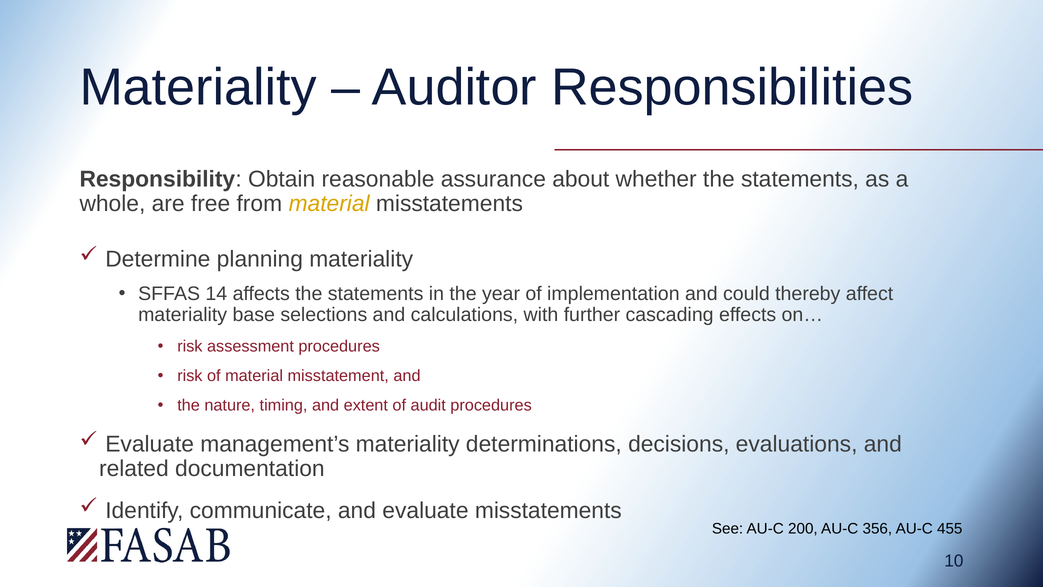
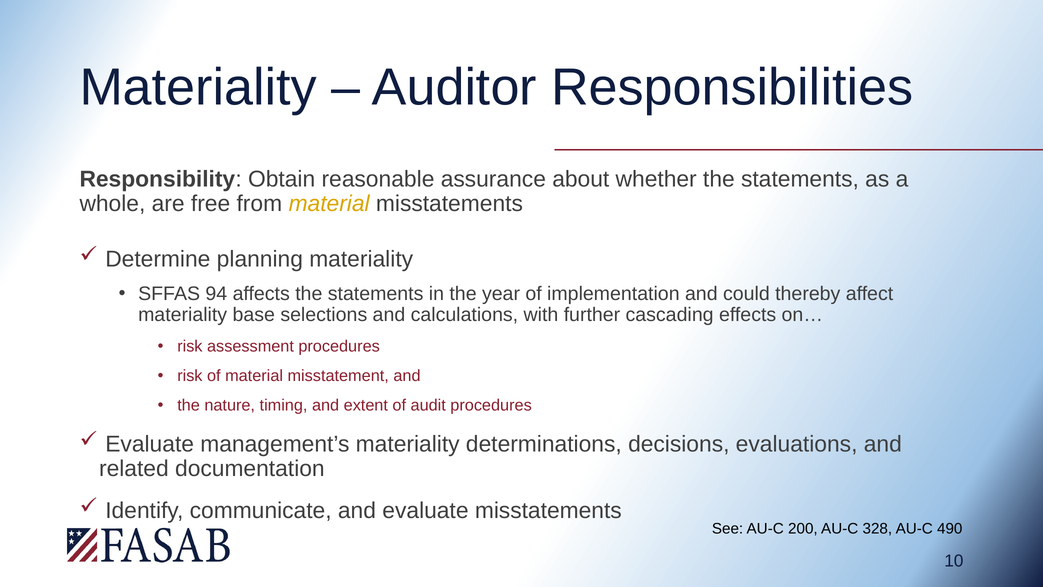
14: 14 -> 94 (216, 294)
356: 356 -> 328 (877, 528)
455: 455 -> 490 (950, 528)
